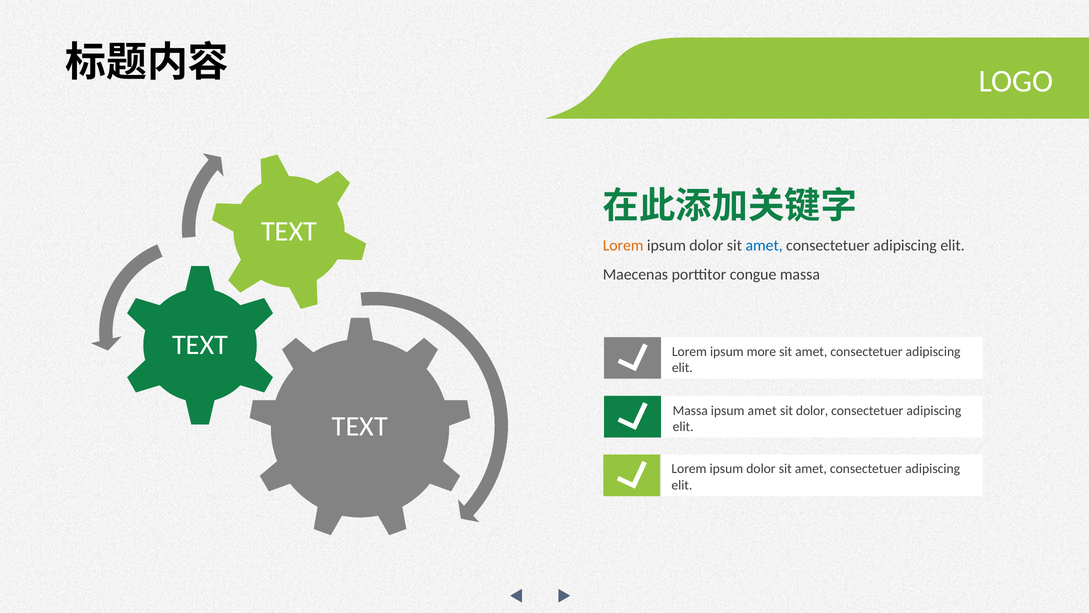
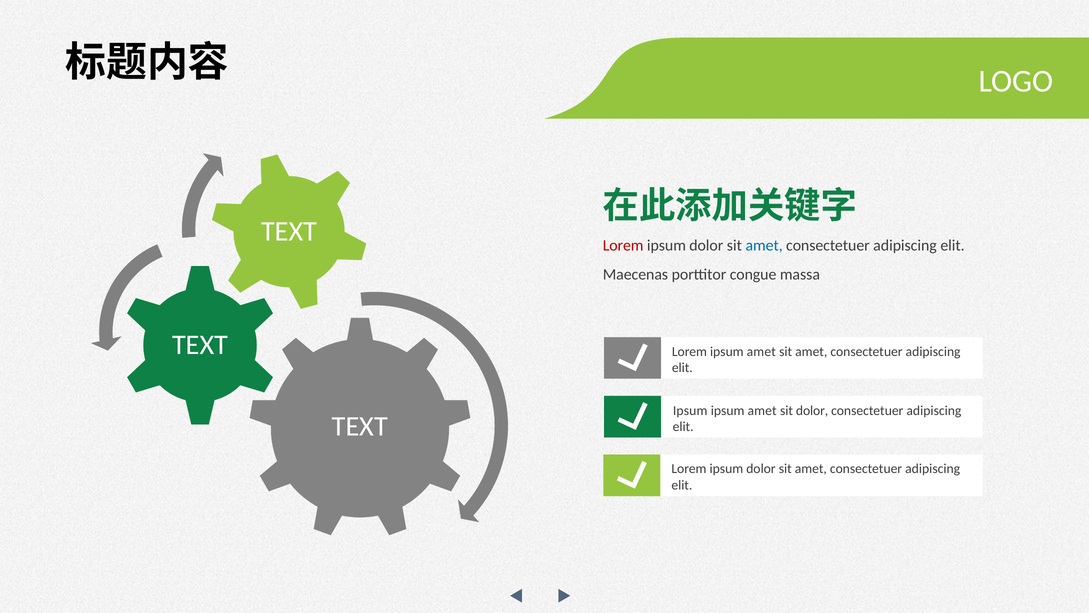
Lorem colour: orange -> red (623, 246)
Lorem ipsum more: more -> amet (761, 351)
Massa: Massa -> Ipsum (690, 410)
